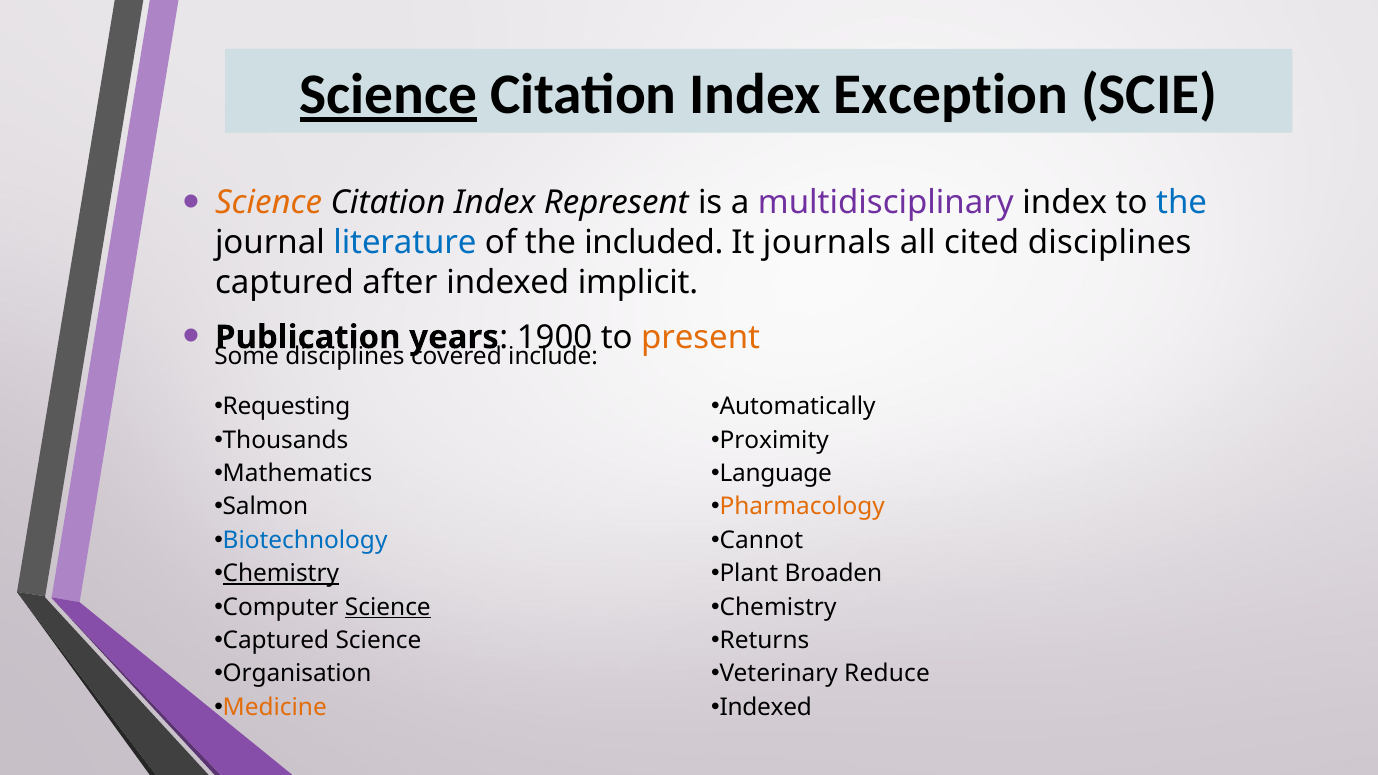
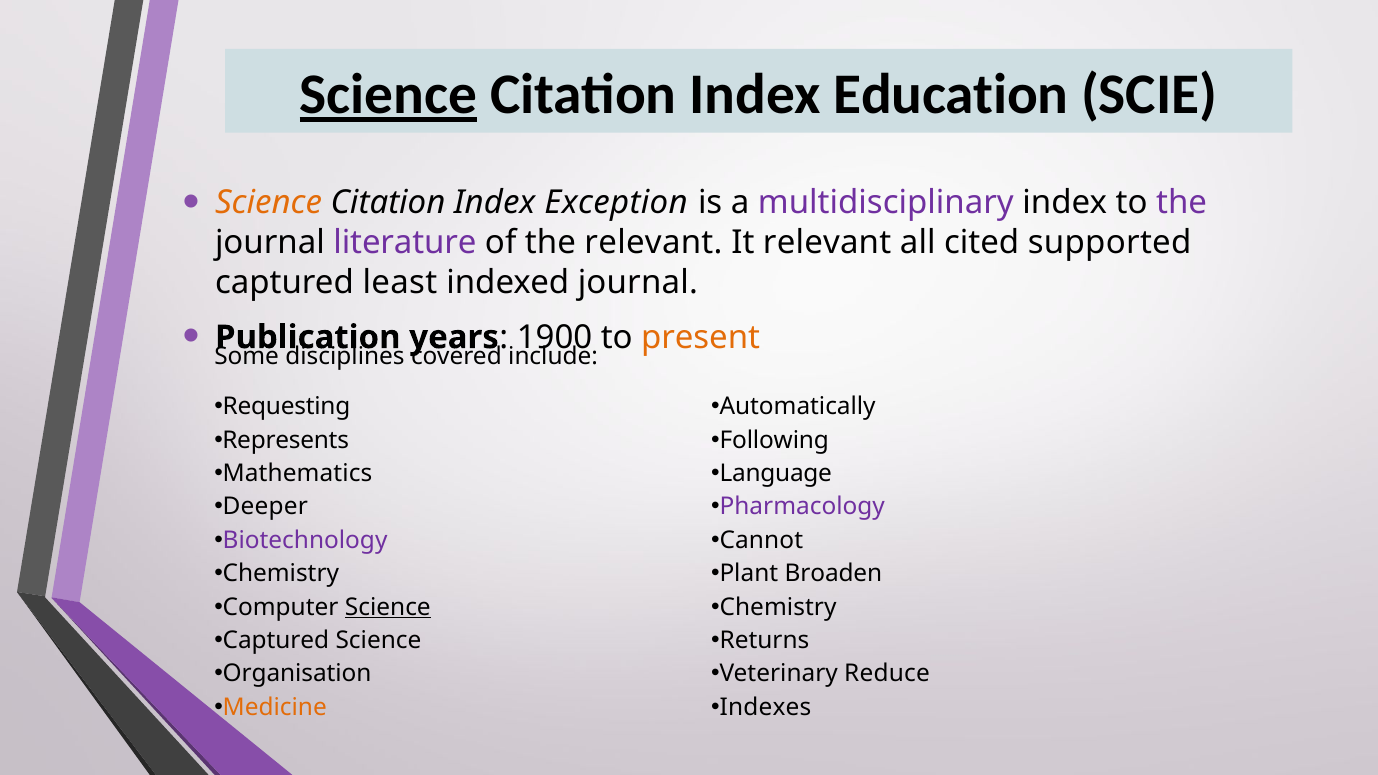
Exception: Exception -> Education (951, 95)
Represent: Represent -> Exception (616, 203)
the colour: blue -> purple (1182, 203)
literature colour: blue -> purple (405, 243)
the included: included -> relevant (654, 243)
It journals: journals -> relevant (827, 243)
cited disciplines: disciplines -> supported (1110, 243)
after: after -> least (400, 282)
indexed implicit: implicit -> journal (638, 282)
Thousands: Thousands -> Represents (286, 440)
Proximity: Proximity -> Following (774, 440)
Salmon: Salmon -> Deeper (265, 507)
Pharmacology colour: orange -> purple (802, 507)
Biotechnology colour: blue -> purple (305, 540)
Chemistry underline: present -> none (281, 574)
Indexed: Indexed -> Indexes (765, 707)
